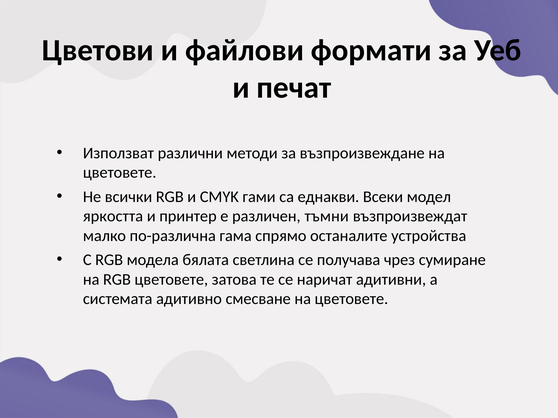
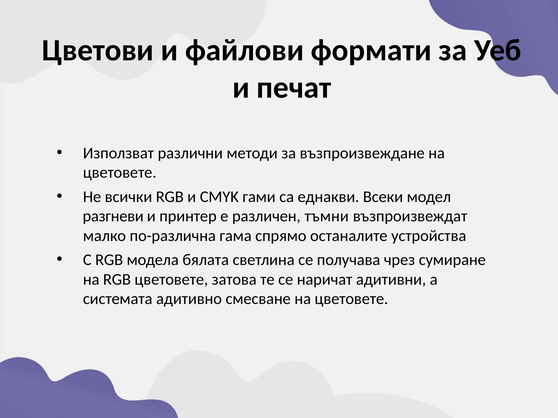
яркостта: яркостта -> разгневи (113, 216)
